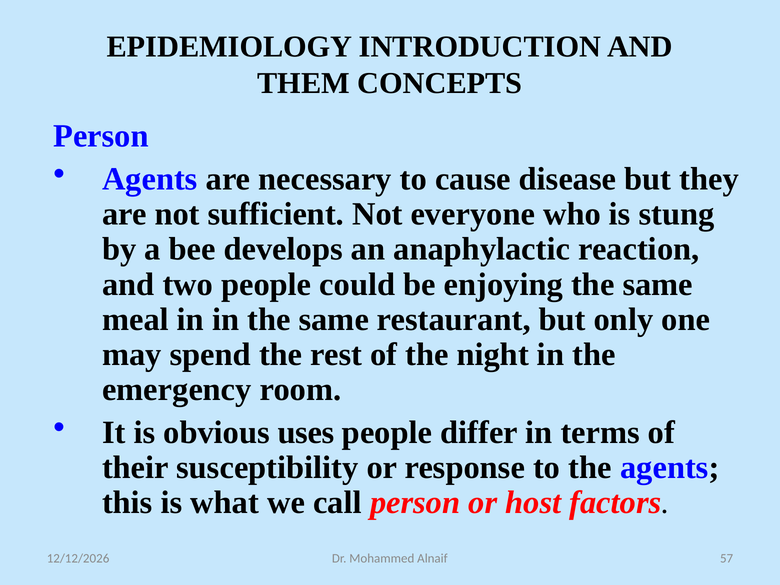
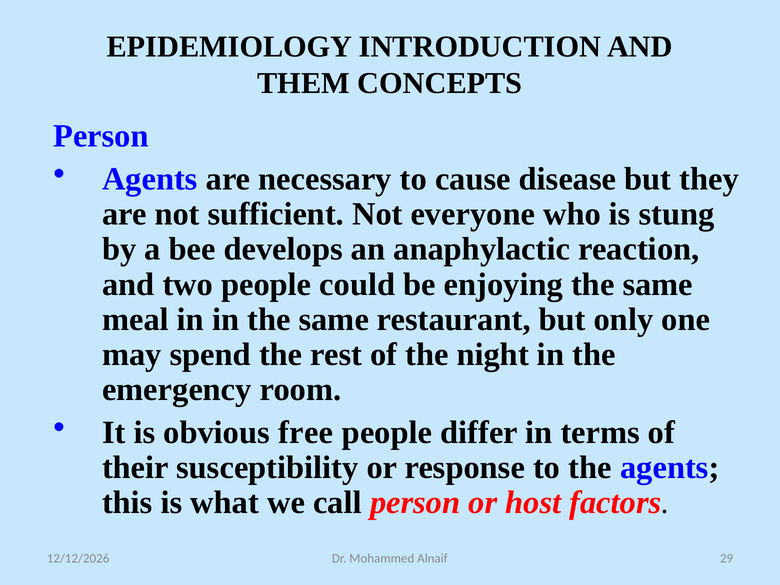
uses: uses -> free (306, 432)
57: 57 -> 29 (727, 559)
